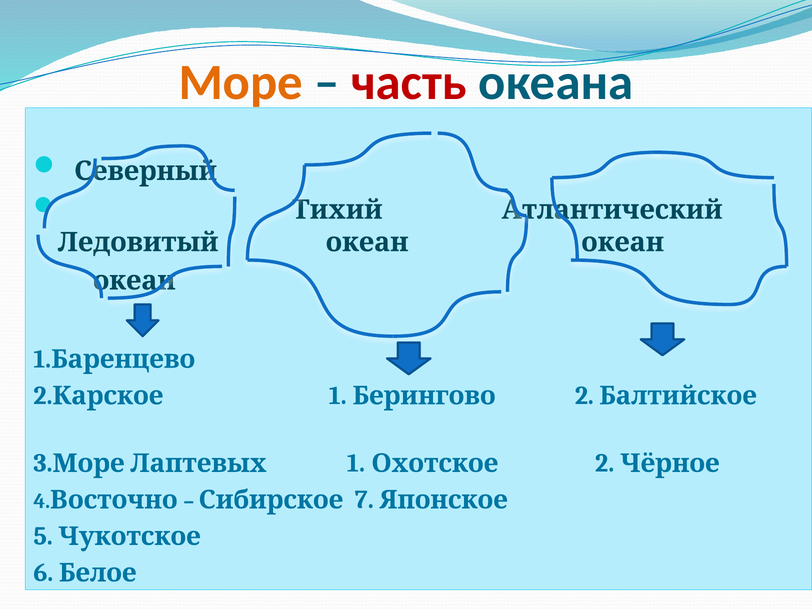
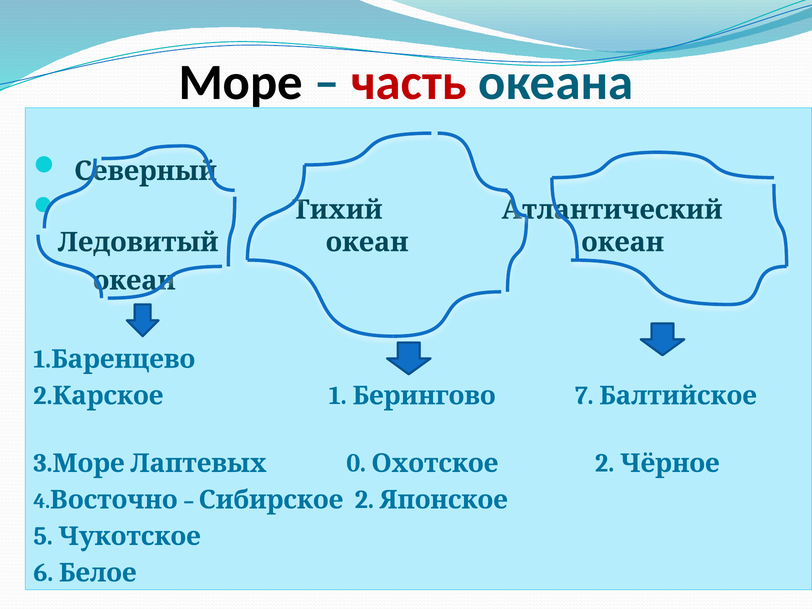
Море colour: orange -> black (241, 82)
2 1 2: 2 -> 7 (584, 396)
3 1: 1 -> 0 (356, 463)
7: 7 -> 2 (364, 500)
